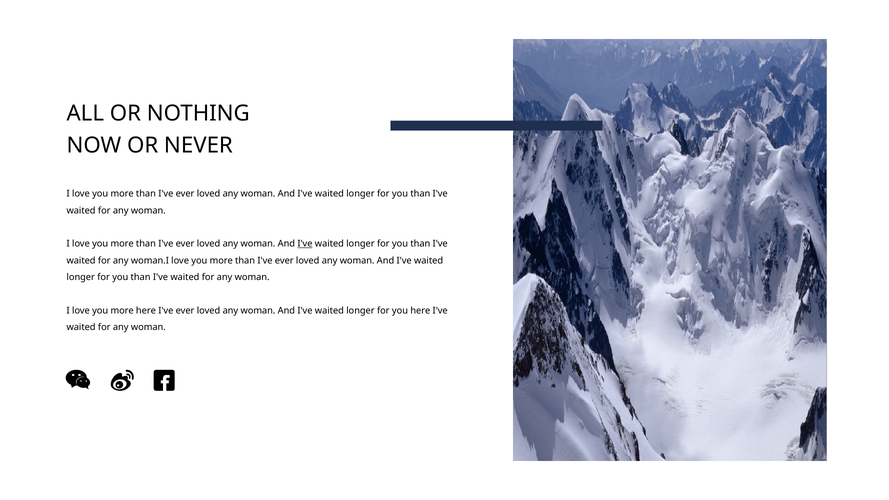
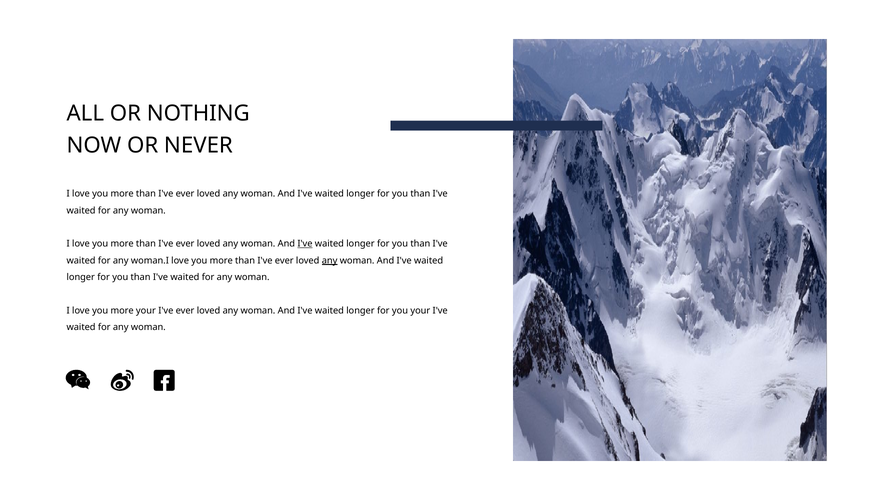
any underline: none -> present (330, 261)
more here: here -> your (146, 311)
you here: here -> your (420, 311)
